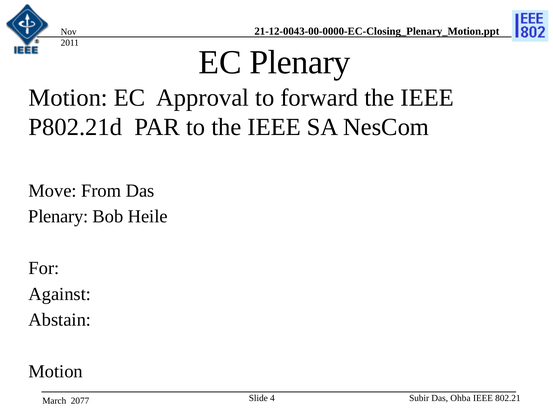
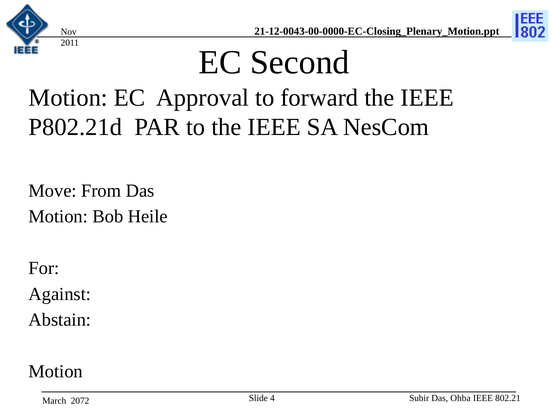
EC Plenary: Plenary -> Second (300, 62)
Plenary: Plenary -> Motion (58, 216)
2077: 2077 -> 2072 (80, 401)
